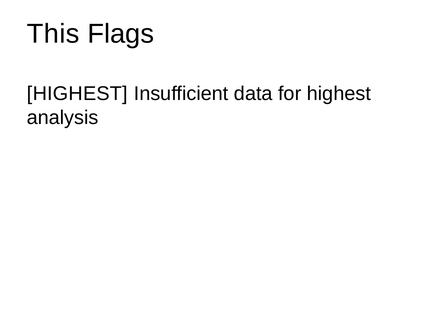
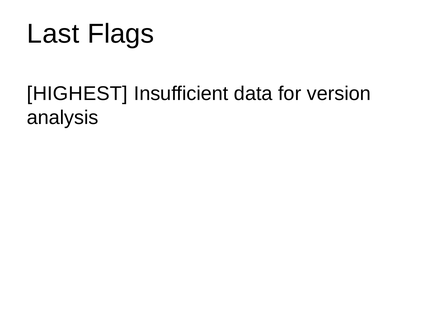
This: This -> Last (53, 34)
for highest: highest -> version (339, 94)
